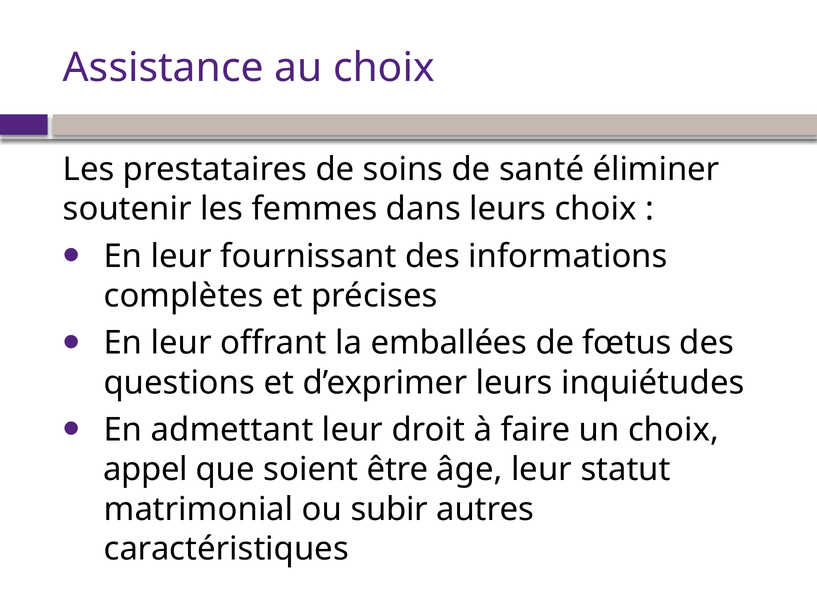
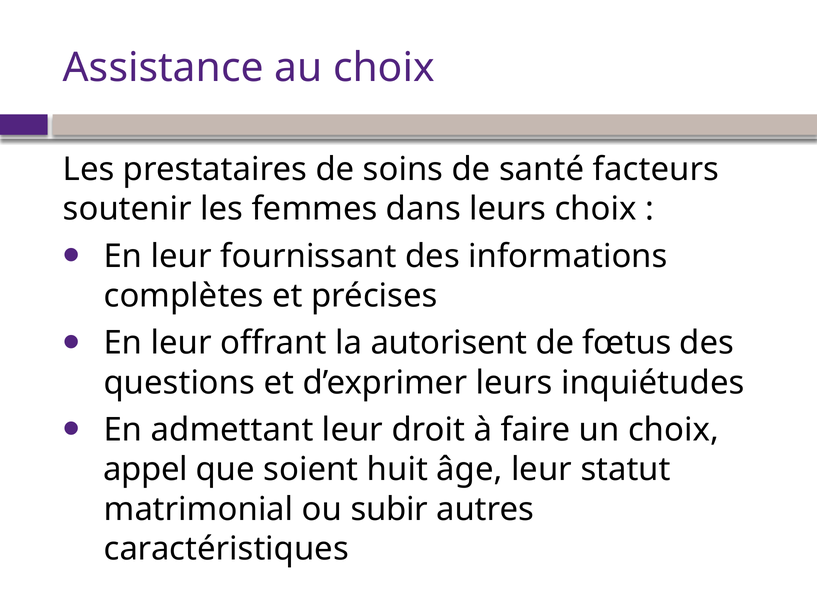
éliminer: éliminer -> facteurs (656, 169)
emballées: emballées -> autorisent (449, 343)
être: être -> huit (397, 469)
